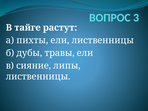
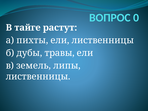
3: 3 -> 0 (136, 18)
сияние: сияние -> земель (34, 66)
